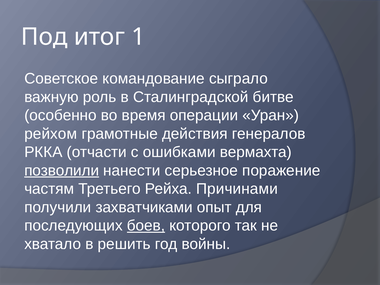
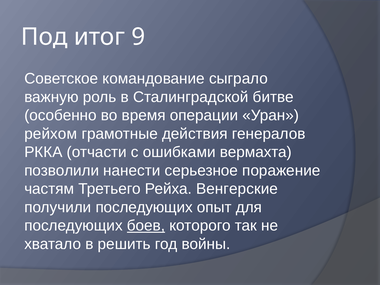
1: 1 -> 9 (138, 37)
позволили underline: present -> none (62, 170)
Причинами: Причинами -> Венгерские (237, 189)
получили захватчиками: захватчиками -> последующих (144, 207)
